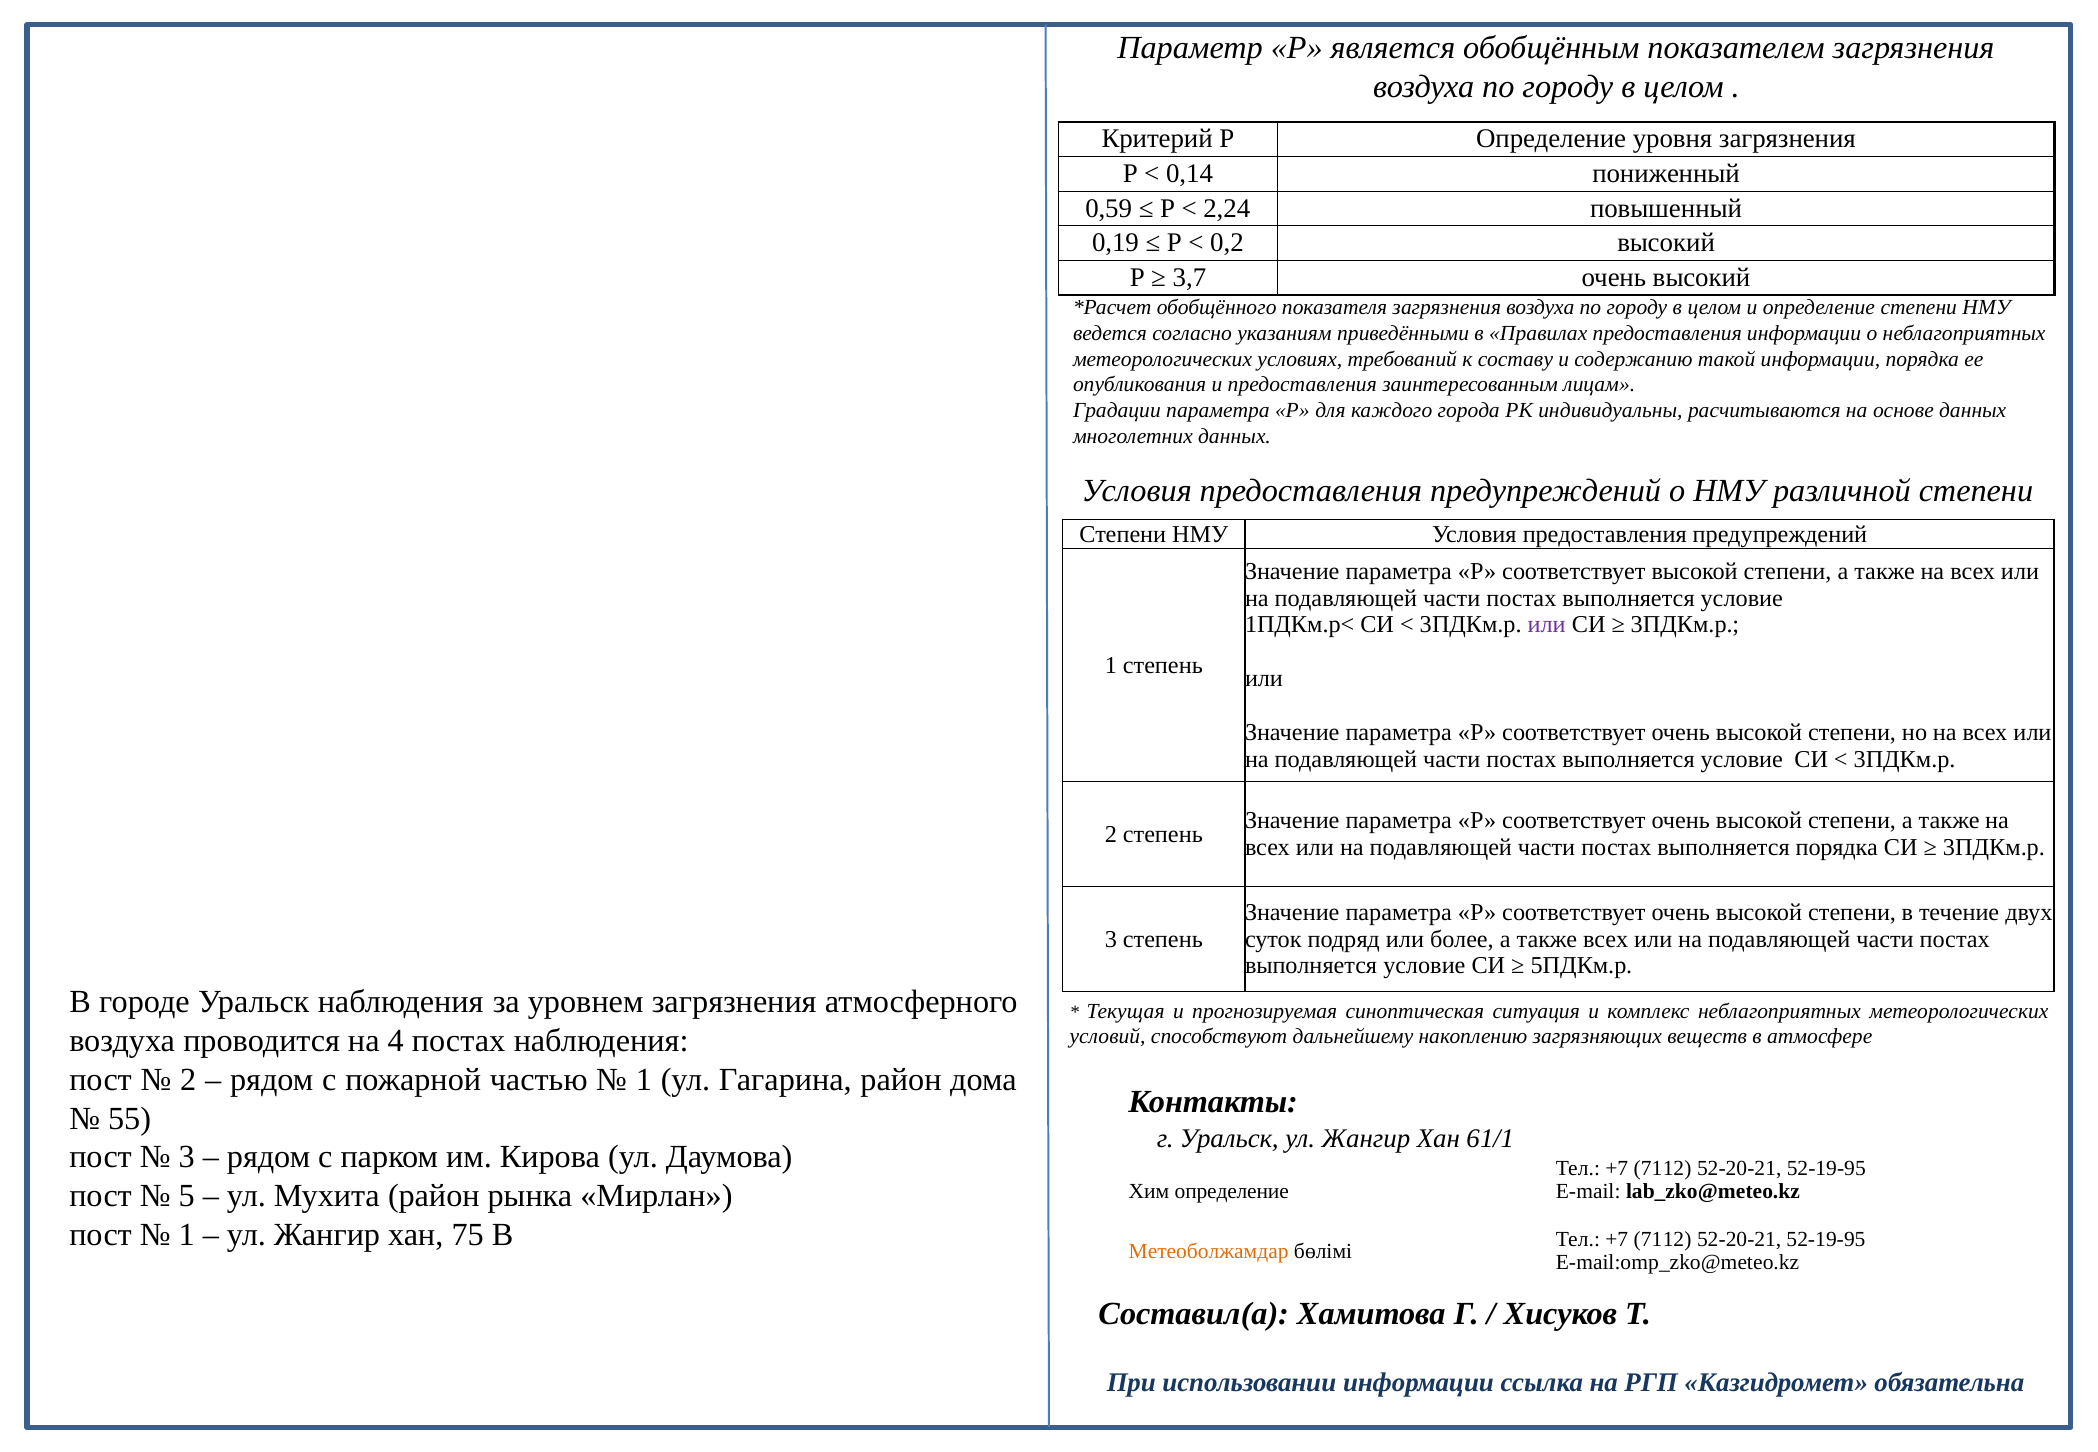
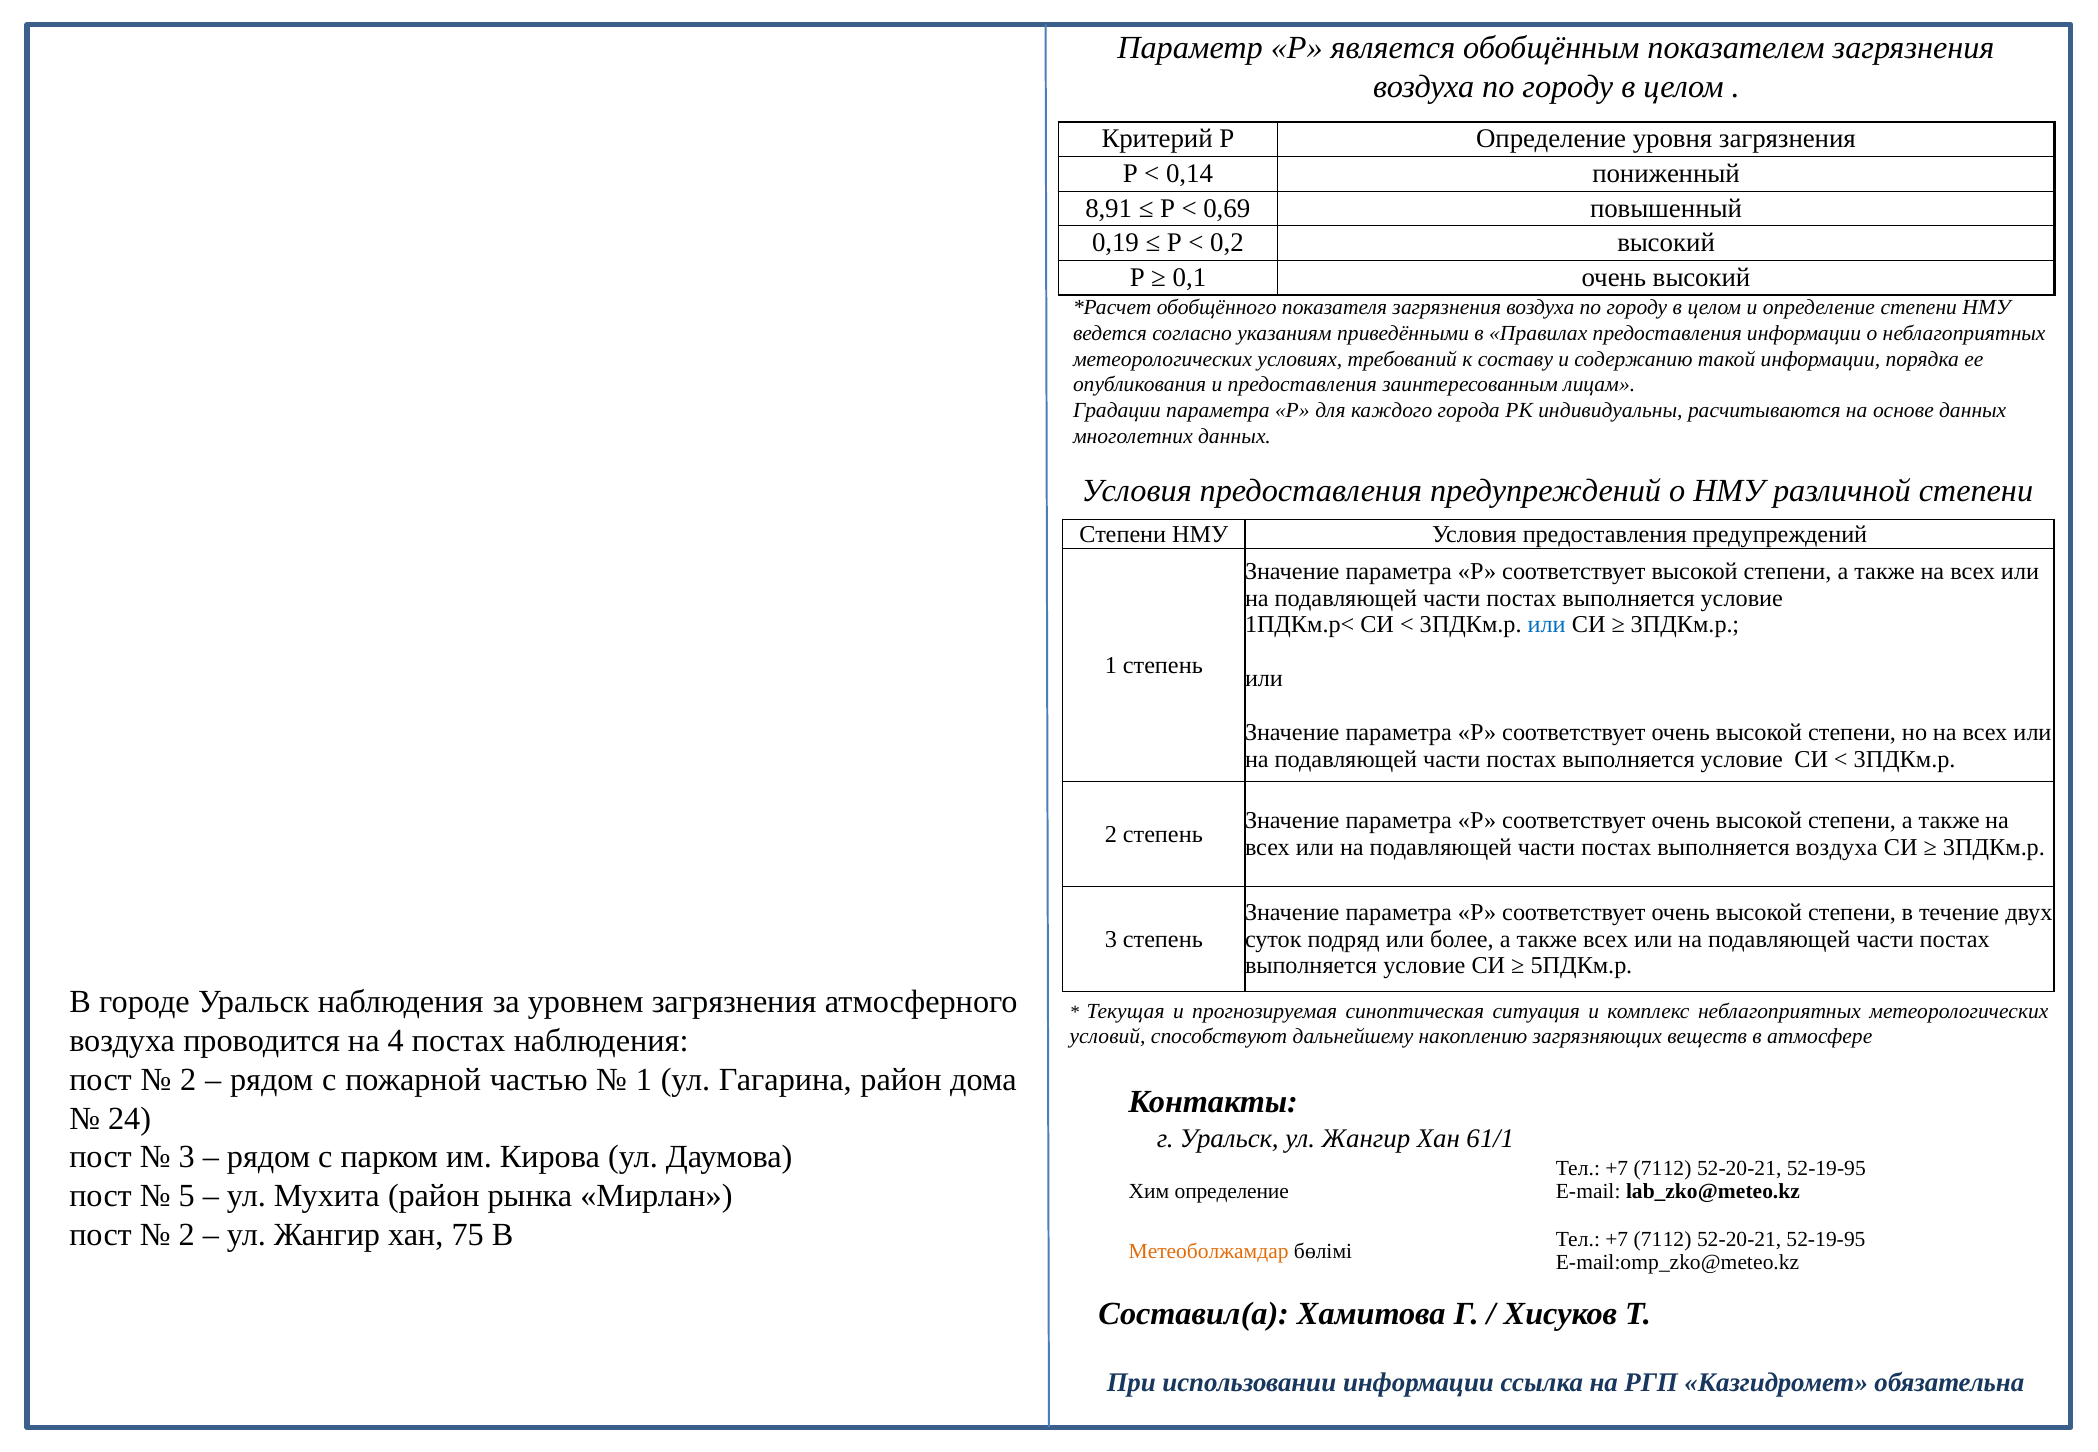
0,59: 0,59 -> 8,91 (1109, 208)
2,24: 2,24 -> 0,69 (1227, 208)
3,7: 3,7 -> 0,1 (1189, 277)
или colour: purple -> blue (1547, 625)
выполняется порядка: порядка -> воздуха (1837, 848)
55: 55 -> 24 (130, 1119)
1: 1 -> 2 (187, 1235)
